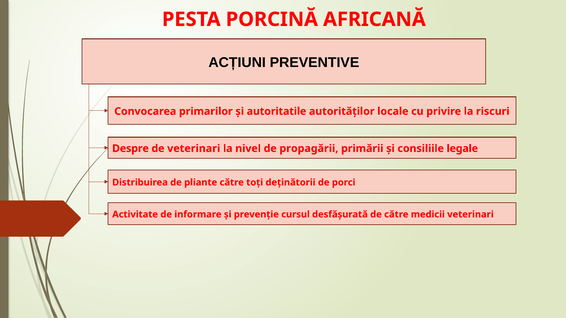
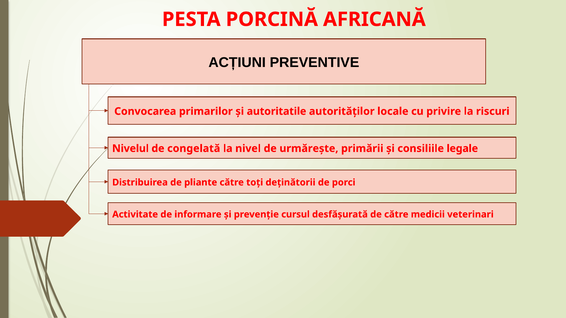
Despre: Despre -> Nivelul (131, 149)
de veterinari: veterinari -> congelată (194, 149)
propagării: propagării -> urmărește (309, 149)
